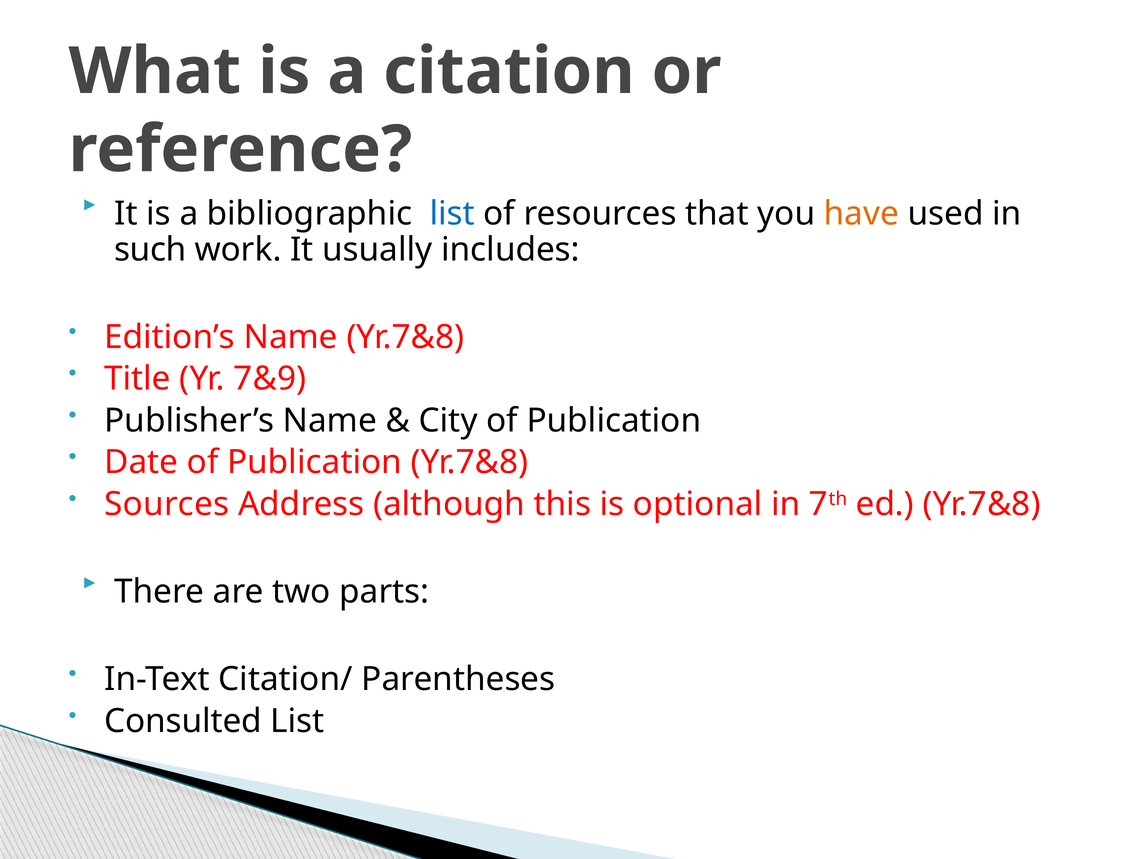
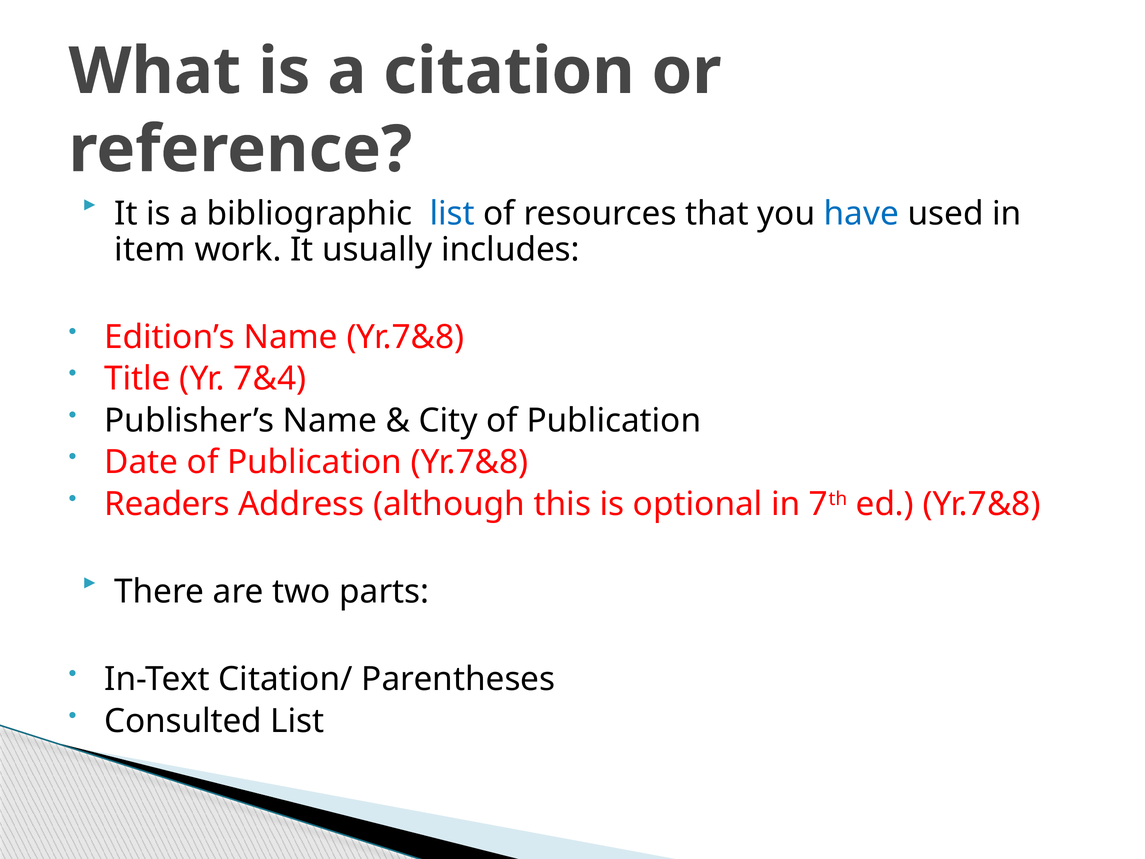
have colour: orange -> blue (861, 214)
such: such -> item (150, 250)
7&9: 7&9 -> 7&4 (270, 379)
Sources: Sources -> Readers (167, 504)
